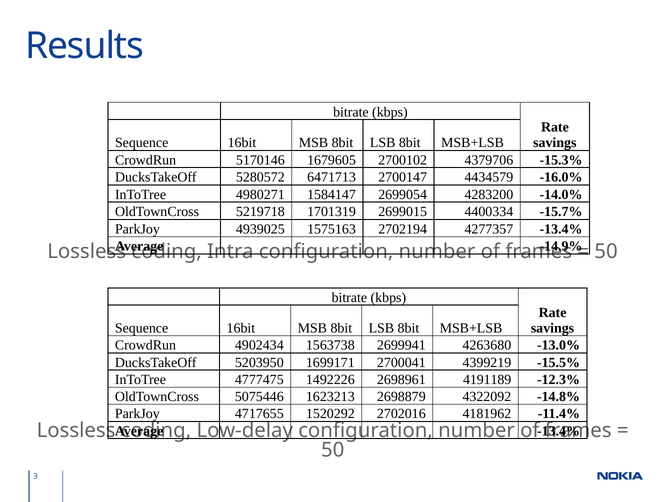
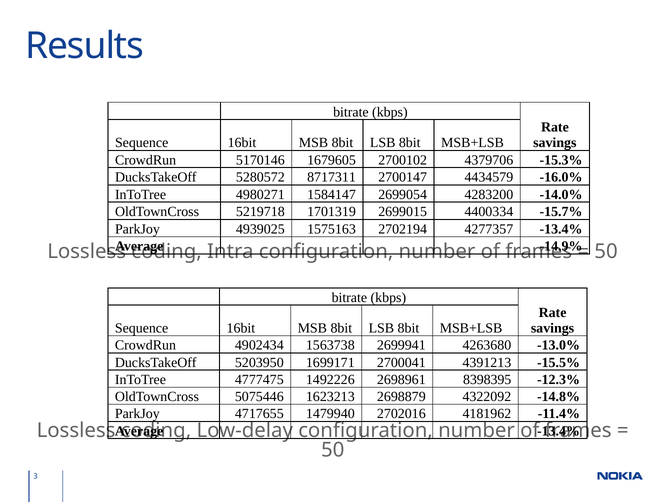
6471713: 6471713 -> 8717311 (332, 177)
4399219: 4399219 -> 4391213 (487, 362)
4191189: 4191189 -> 8398395 (487, 379)
1520292: 1520292 -> 1479940 (330, 414)
